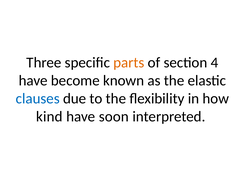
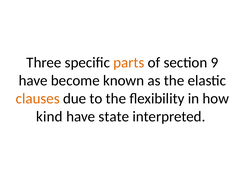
4: 4 -> 9 (214, 63)
clauses colour: blue -> orange (38, 98)
soon: soon -> state (114, 116)
